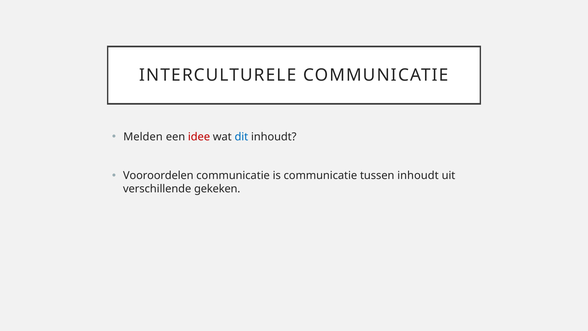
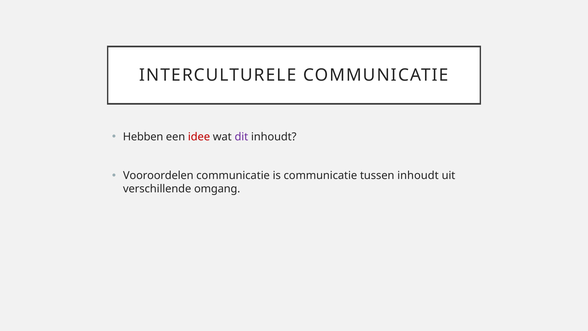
Melden: Melden -> Hebben (143, 137)
dit colour: blue -> purple (241, 137)
gekeken: gekeken -> omgang (217, 189)
